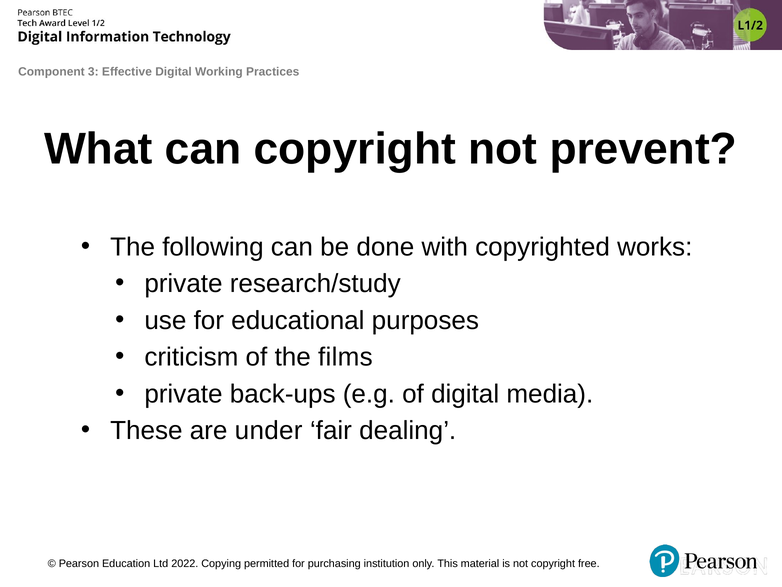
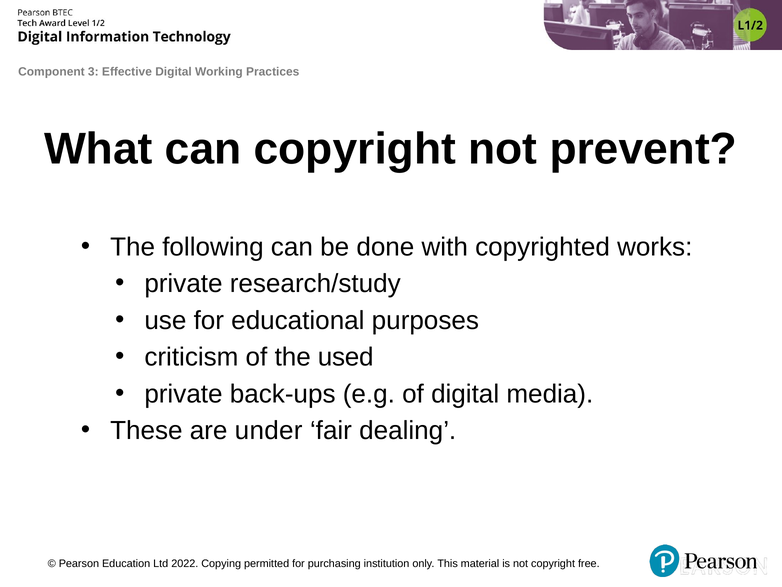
films: films -> used (346, 357)
